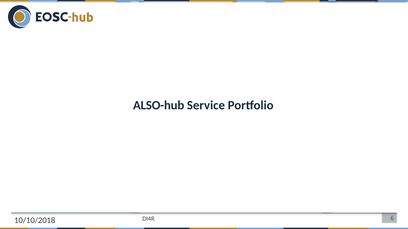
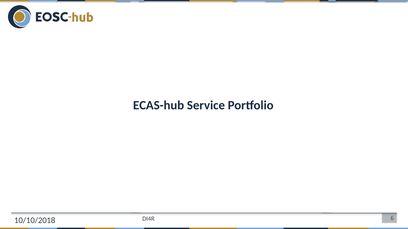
ALSO-hub: ALSO-hub -> ECAS-hub (159, 106)
